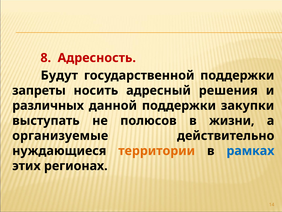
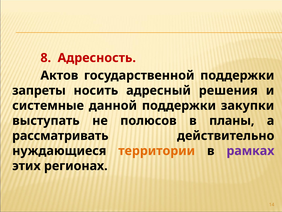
Будут: Будут -> Актов (59, 75)
различных: различных -> системные (48, 105)
жизни: жизни -> планы (232, 120)
организуемые: организуемые -> рассматривать (60, 135)
рамках colour: blue -> purple (250, 151)
